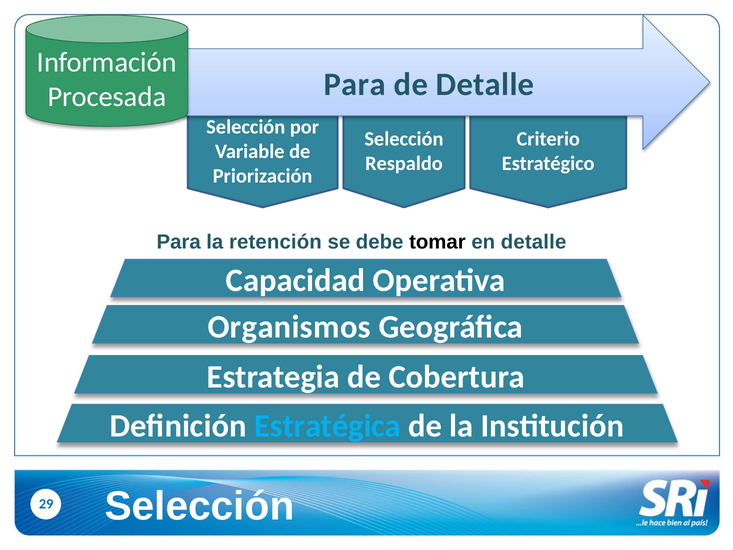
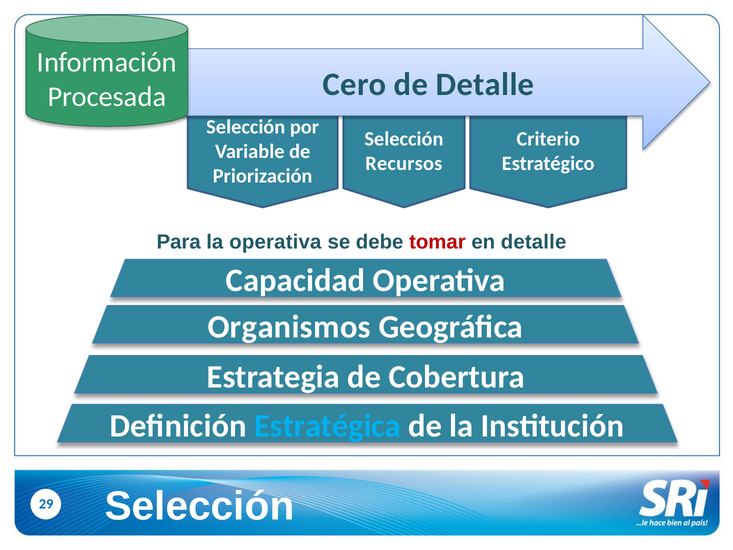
Para: Para -> Cero (355, 85)
Respaldo: Respaldo -> Recursos (404, 164)
la retención: retención -> operativa (275, 242)
tomar colour: black -> red (437, 242)
